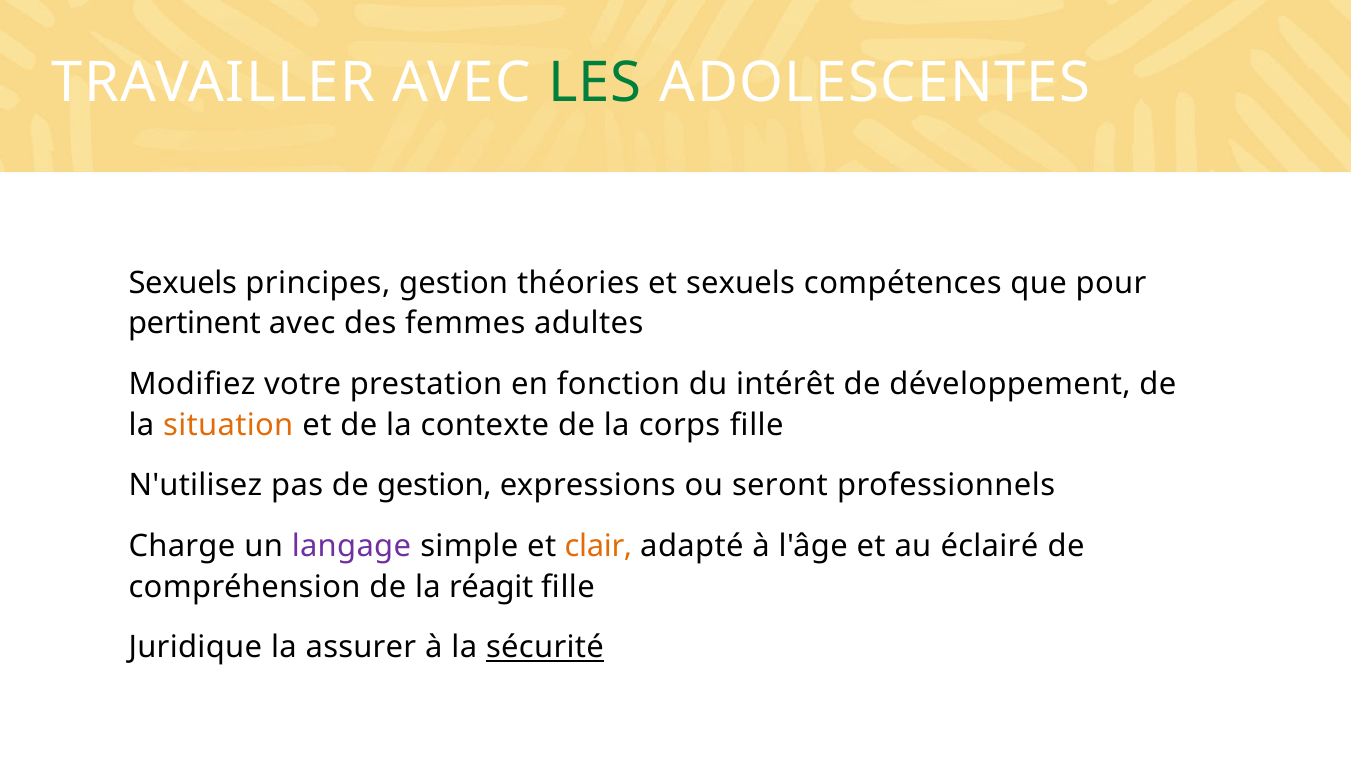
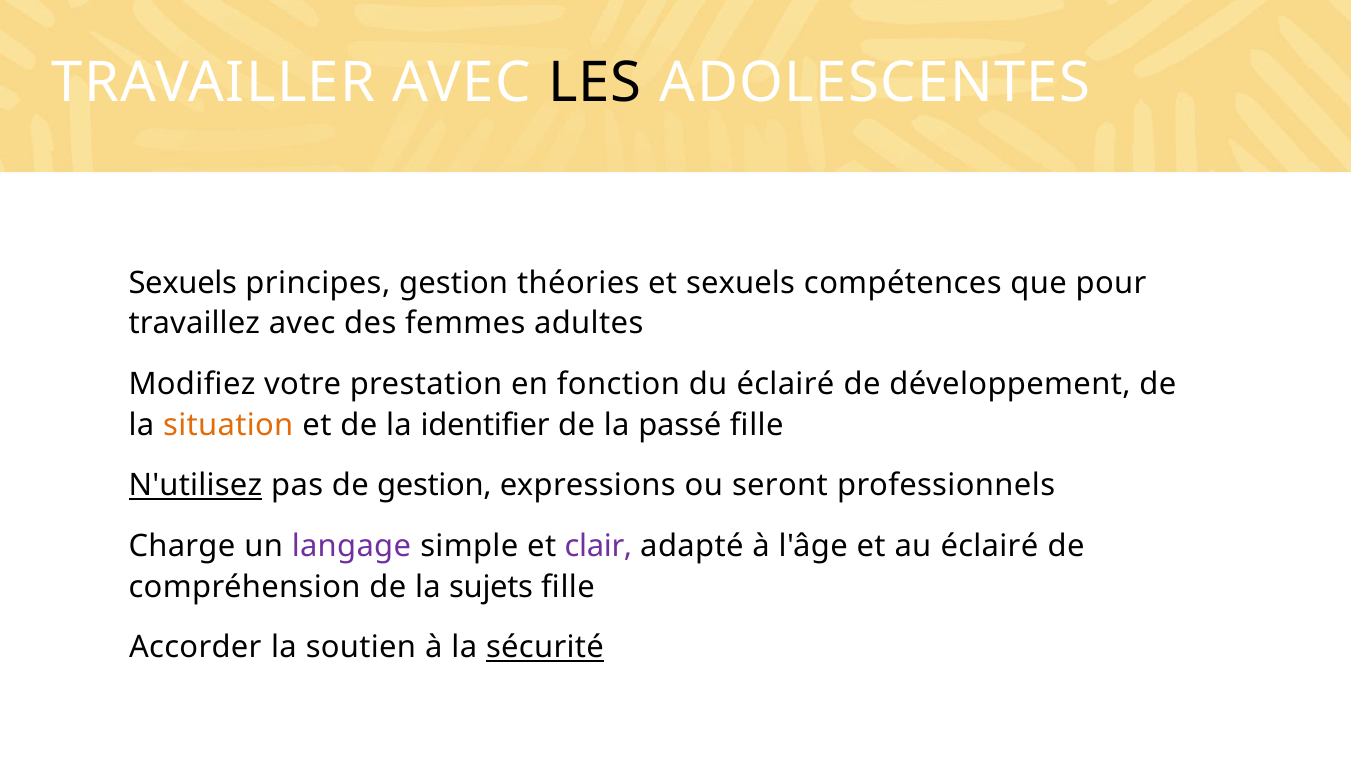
LES colour: green -> black (595, 83)
pertinent: pertinent -> travaillez (194, 324)
du intérêt: intérêt -> éclairé (785, 384)
contexte: contexte -> identifier (485, 425)
corps: corps -> passé (680, 425)
N'utilisez underline: none -> present (195, 486)
clair colour: orange -> purple (598, 546)
réagit: réagit -> sujets (491, 587)
Juridique: Juridique -> Accorder (195, 648)
assurer: assurer -> soutien (361, 648)
